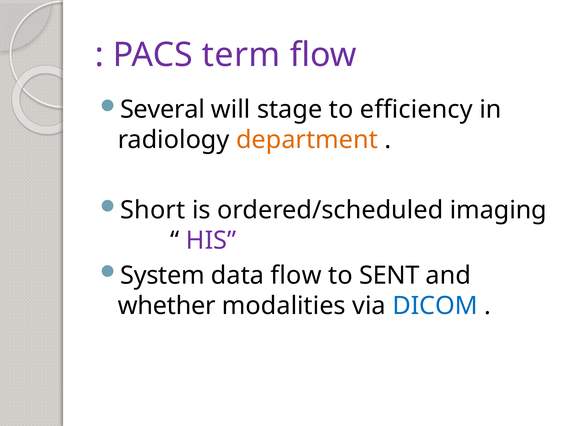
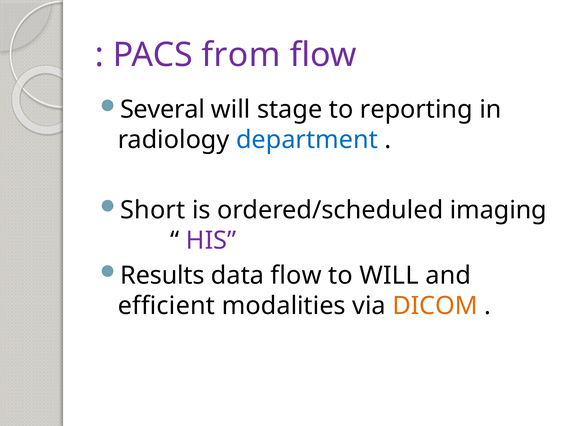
term: term -> from (241, 55)
efficiency: efficiency -> reporting (416, 110)
department colour: orange -> blue (307, 140)
System: System -> Results (162, 276)
to SENT: SENT -> WILL (389, 276)
whether: whether -> efficient (166, 306)
DICOM colour: blue -> orange (435, 306)
